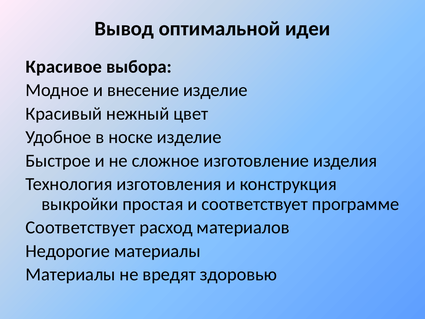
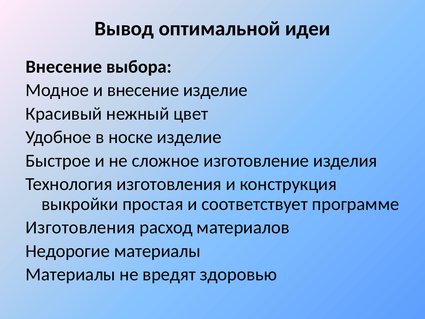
Красивое: Красивое -> Внесение (64, 67)
Соответствует: Соответствует -> Изготовления (80, 227)
